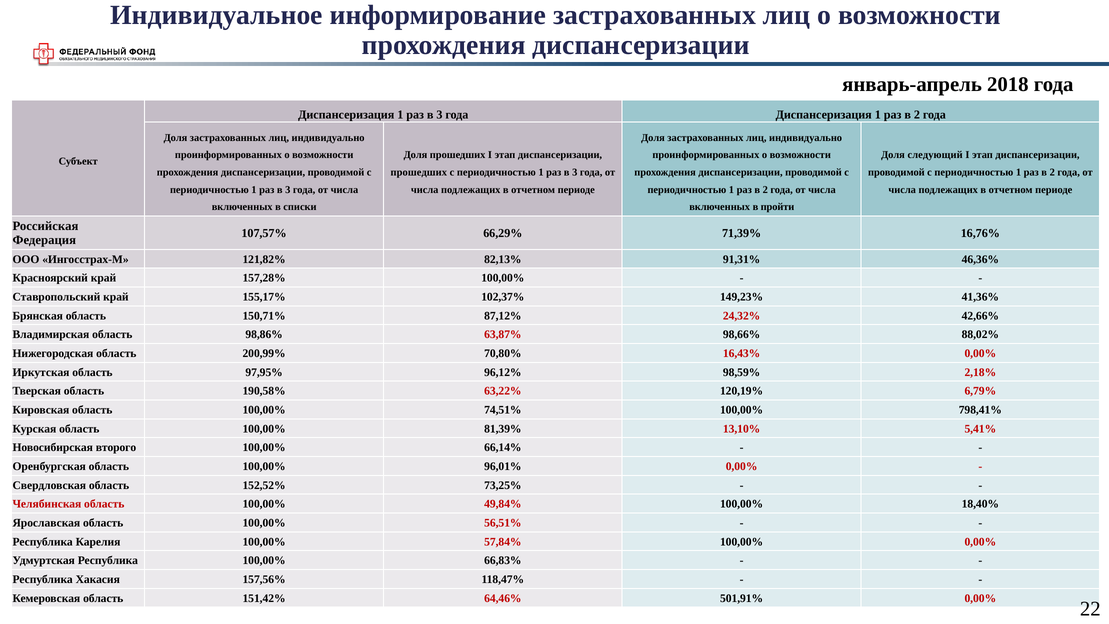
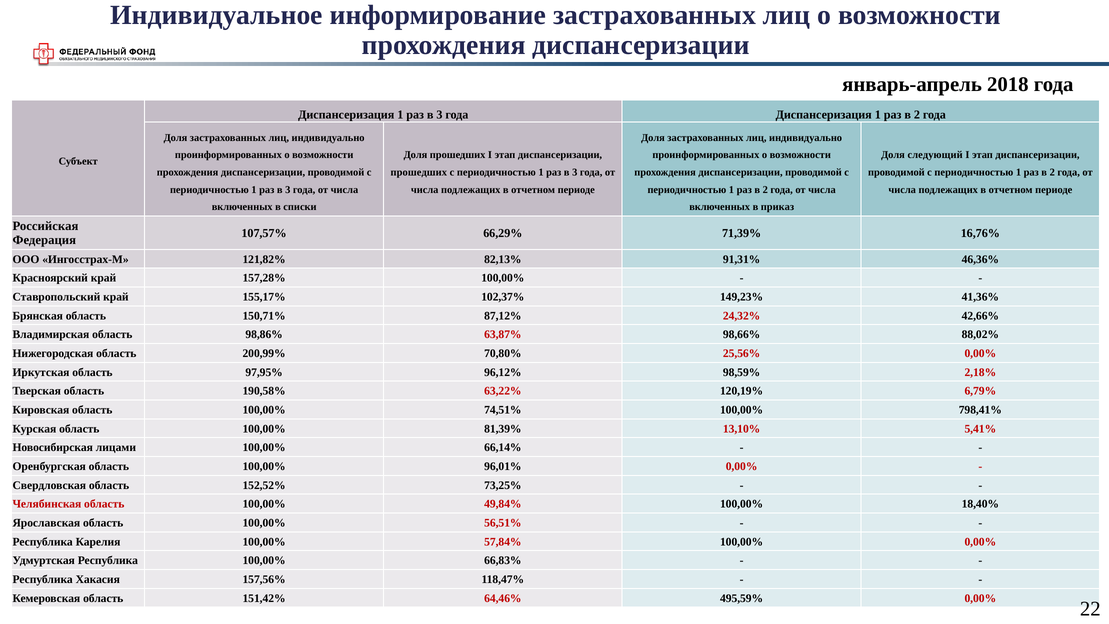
пройти: пройти -> приказ (777, 207)
16,43%: 16,43% -> 25,56% (742, 353)
второго: второго -> лицами (116, 447)
501,91%: 501,91% -> 495,59% (742, 598)
